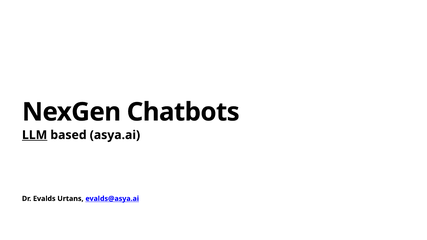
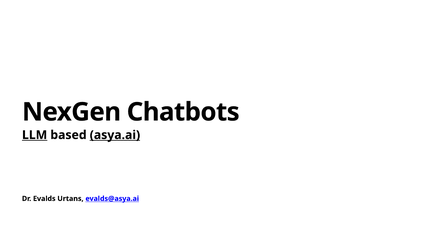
asya.ai underline: none -> present (115, 135)
